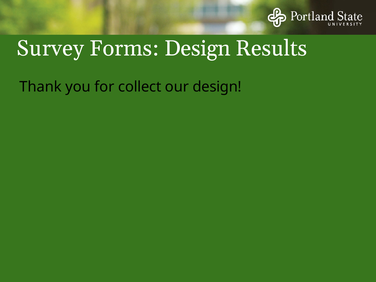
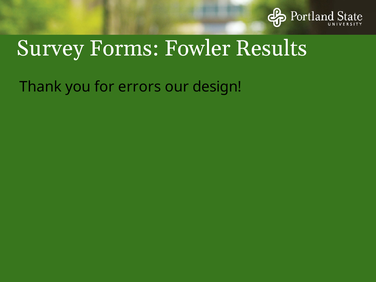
Forms Design: Design -> Fowler (197, 48)
collect: collect -> errors (140, 87)
